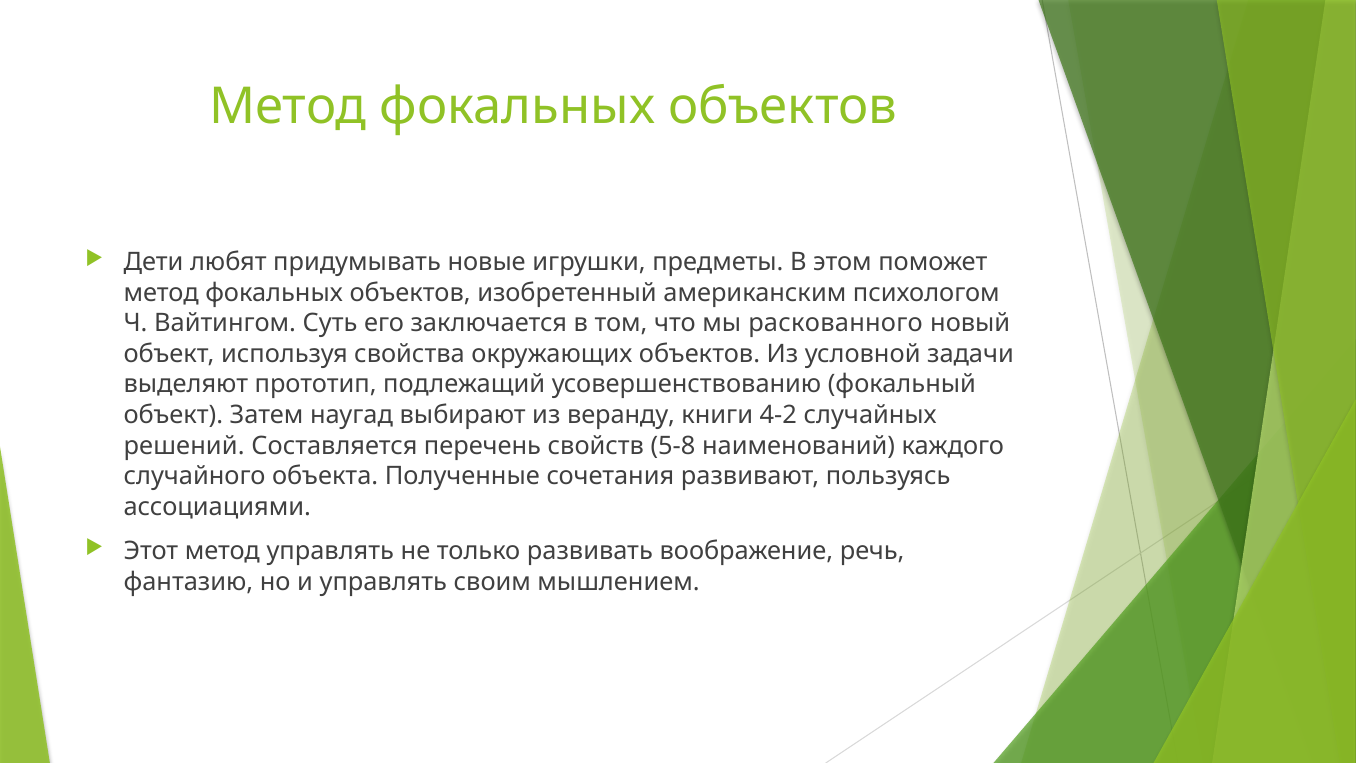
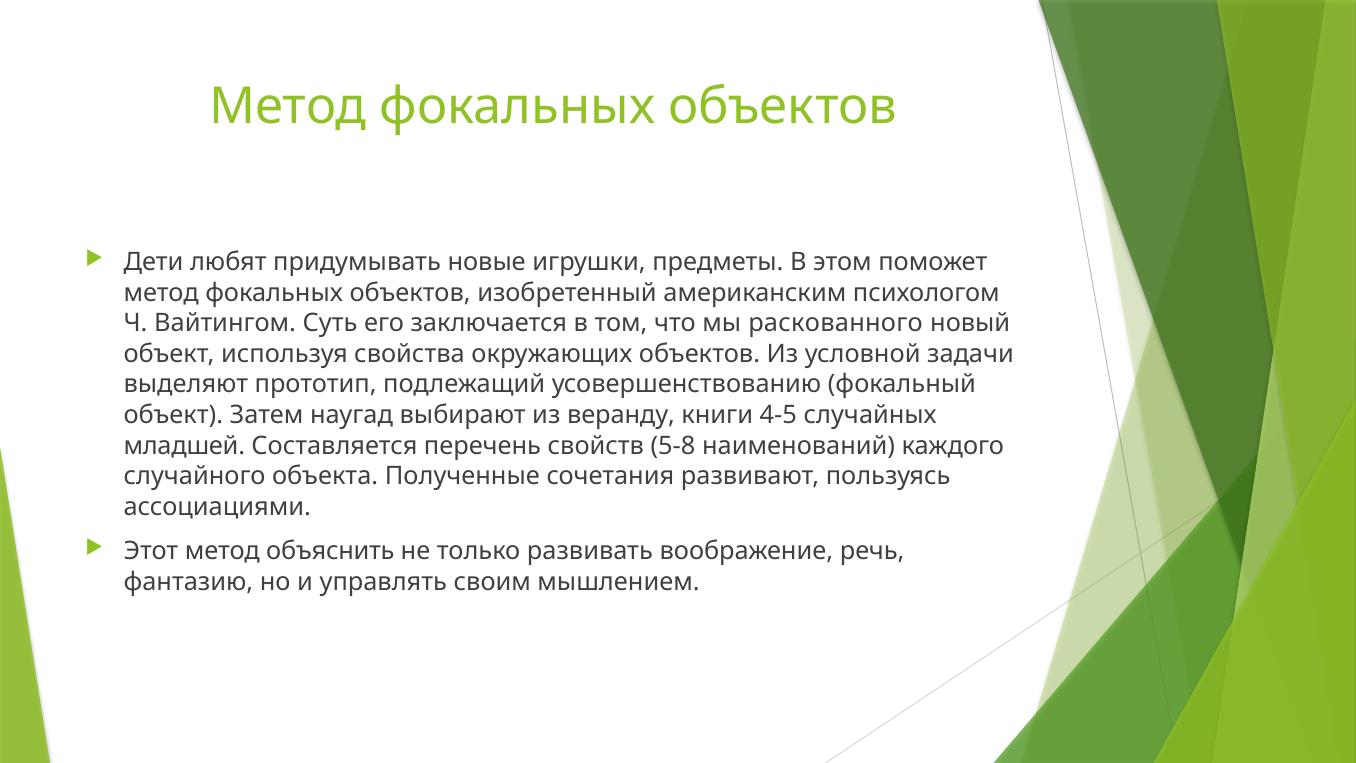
4-2: 4-2 -> 4-5 (778, 415)
решений: решений -> младшей (184, 445)
метод управлять: управлять -> объяснить (330, 551)
